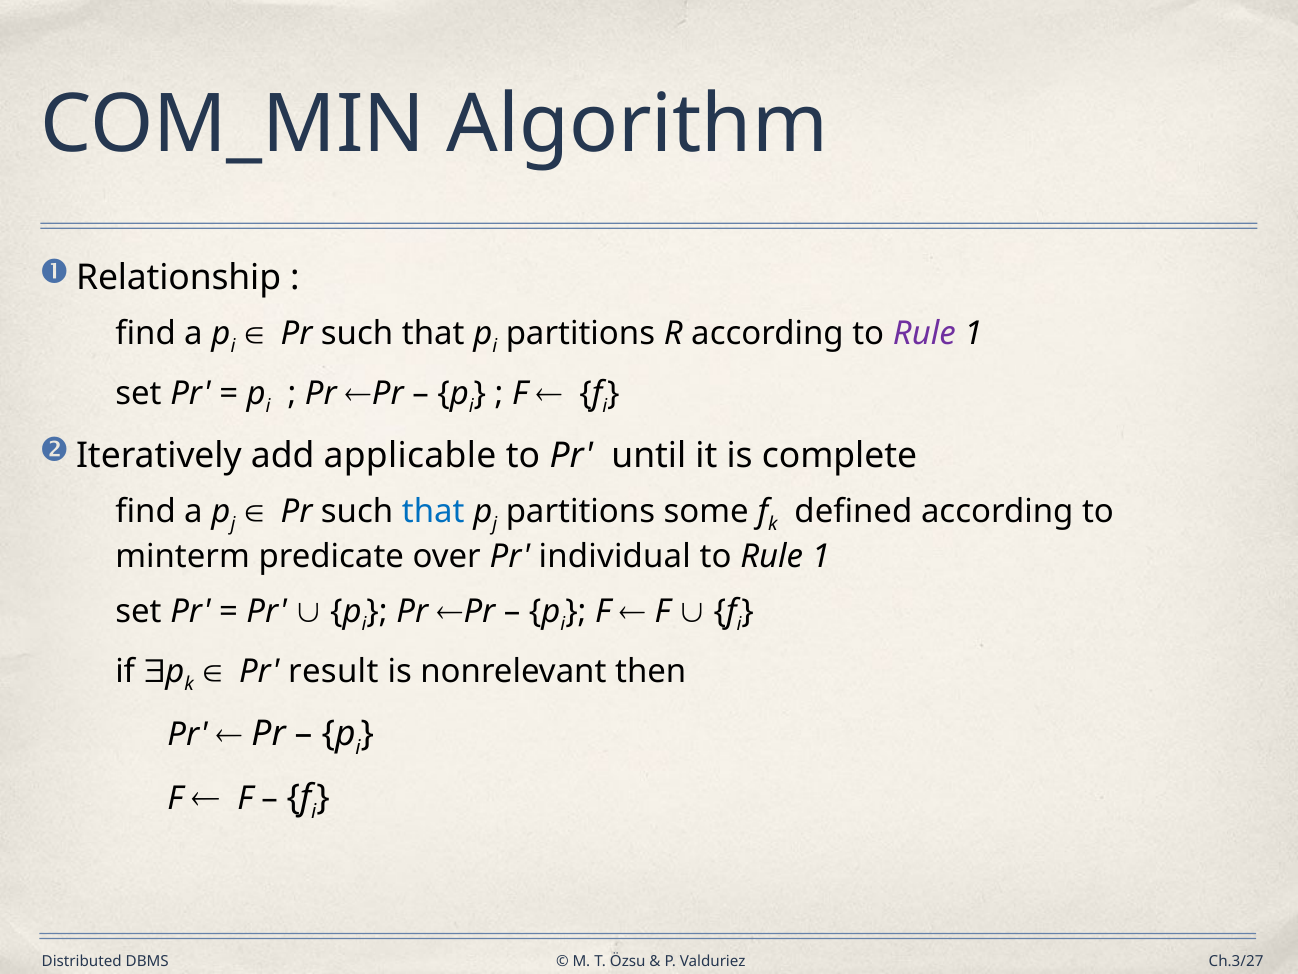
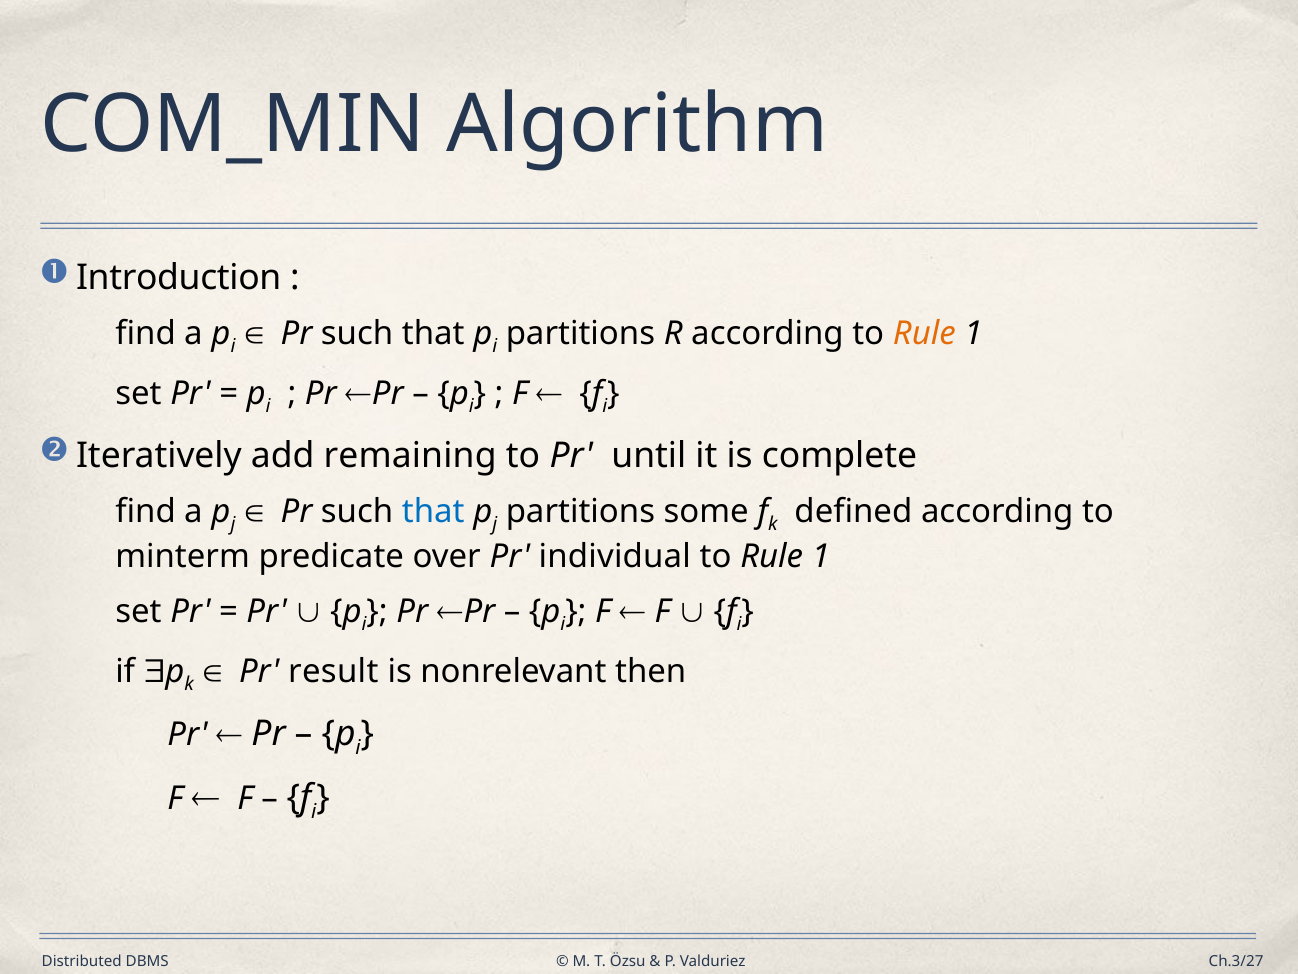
Relationship: Relationship -> Introduction (179, 277)
Rule colour: purple -> orange (924, 333)
applicable: applicable -> remaining (410, 455)
